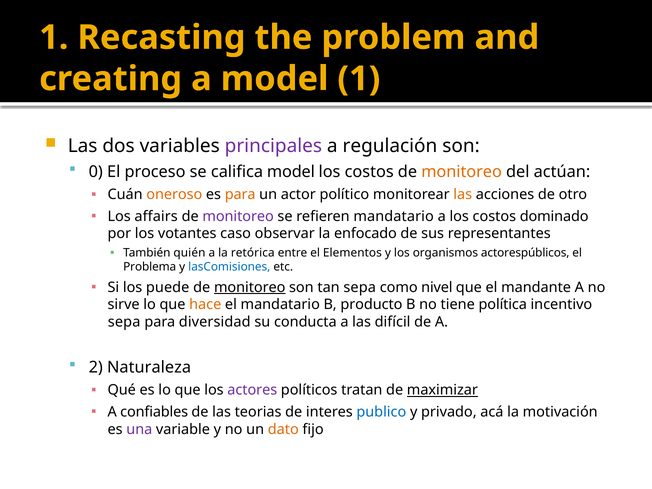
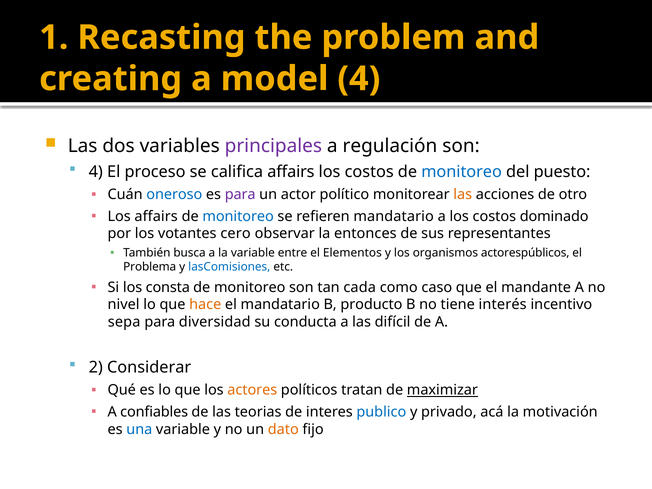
model 1: 1 -> 4 (359, 79)
0: 0 -> 4 (96, 172)
califica model: model -> affairs (291, 172)
monitoreo colour: orange -> blue (462, 172)
actúan: actúan -> puesto (562, 172)
oneroso colour: orange -> blue (174, 195)
para colour: orange -> purple (240, 195)
monitoreo colour: purple -> blue (238, 216)
caso: caso -> cero (236, 234)
enfocado: enfocado -> entonces (365, 234)
quién: quién -> busca (190, 253)
la retórica: retórica -> variable (253, 253)
puede: puede -> consta (168, 287)
monitoreo underline: present -> none (250, 287)
tan sepa: sepa -> cada (360, 287)
nivel: nivel -> caso (437, 287)
sirve: sirve -> nivel (124, 305)
política: política -> interés (503, 305)
Naturaleza: Naturaleza -> Considerar (149, 367)
actores colour: purple -> orange (252, 390)
una colour: purple -> blue (139, 429)
